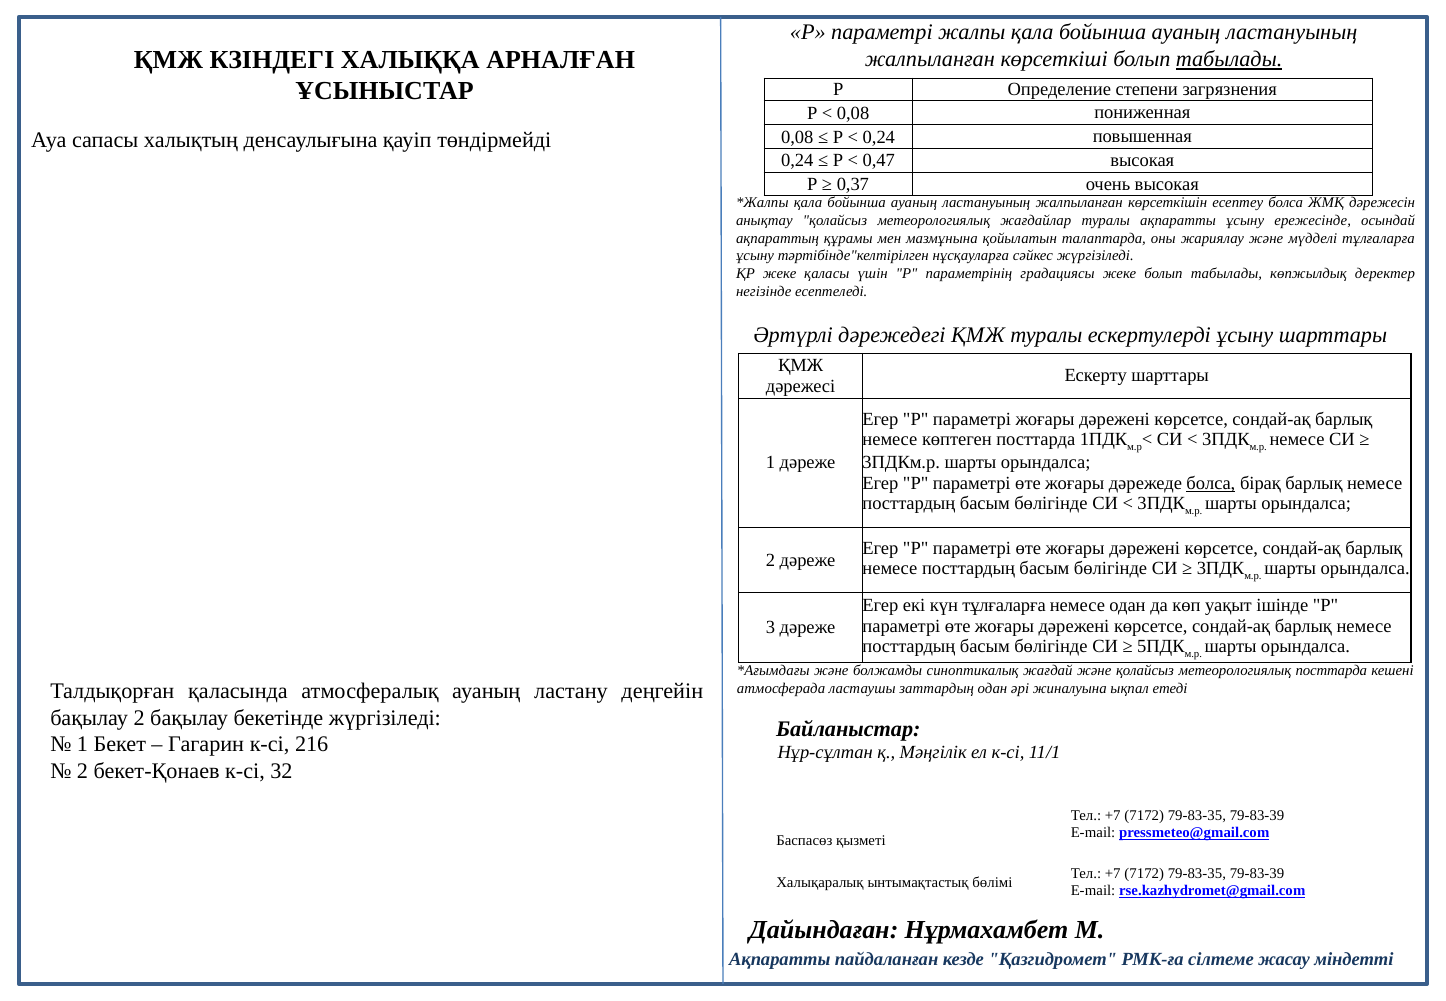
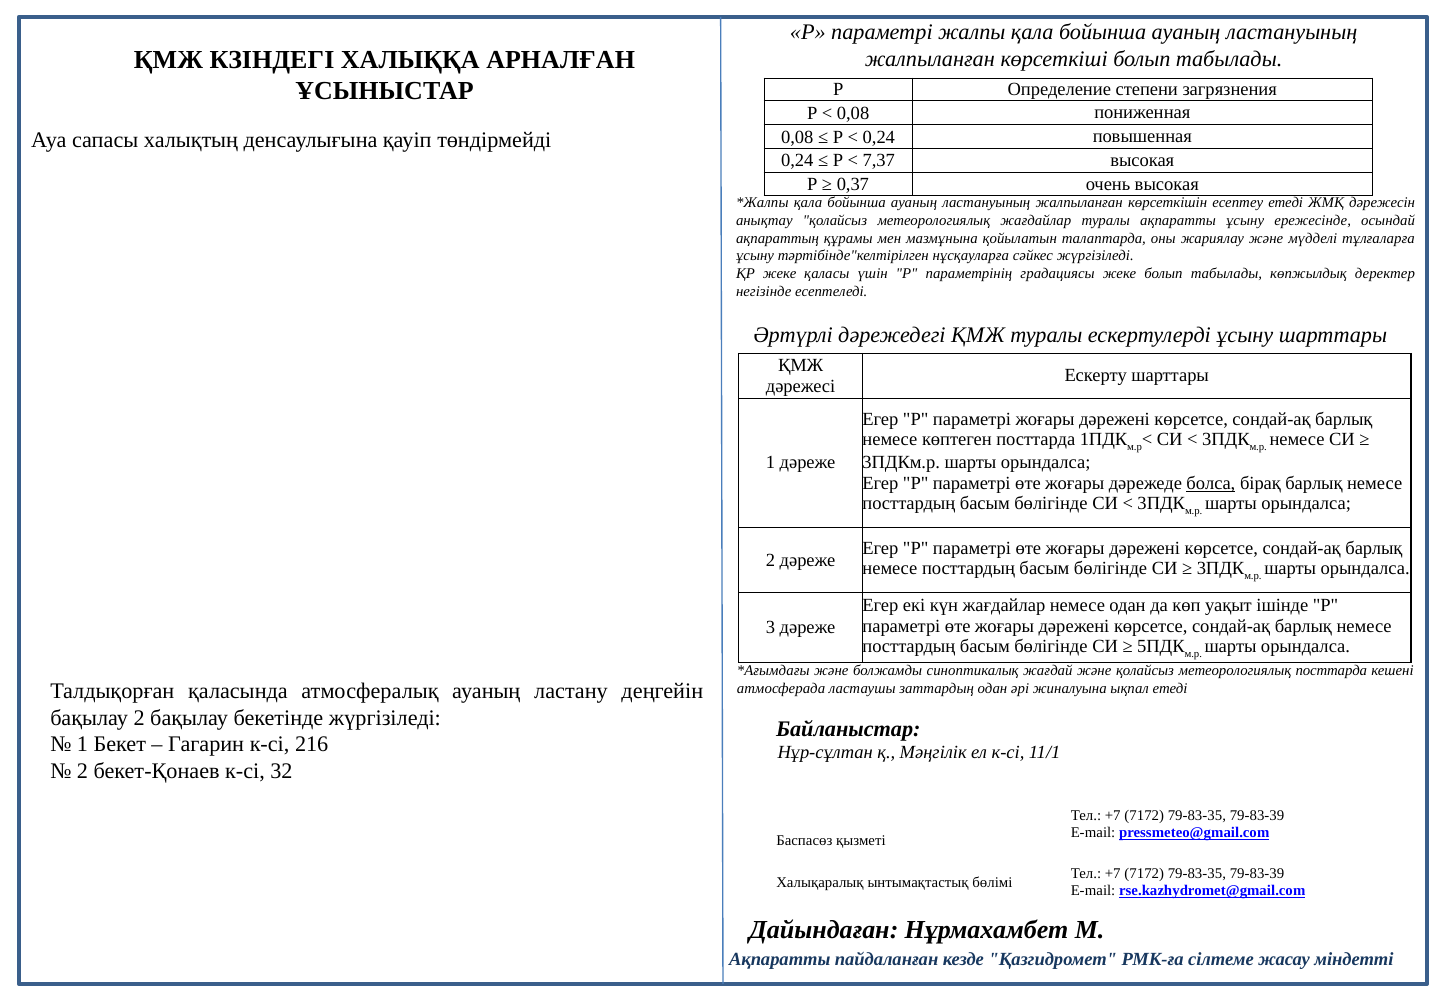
табылады underline: present -> none (1229, 59)
0,47: 0,47 -> 7,37 (879, 161)
есептеу болса: болса -> етеді (1286, 203)
күн тұлғаларға: тұлғаларға -> жағдайлар (1004, 605)
